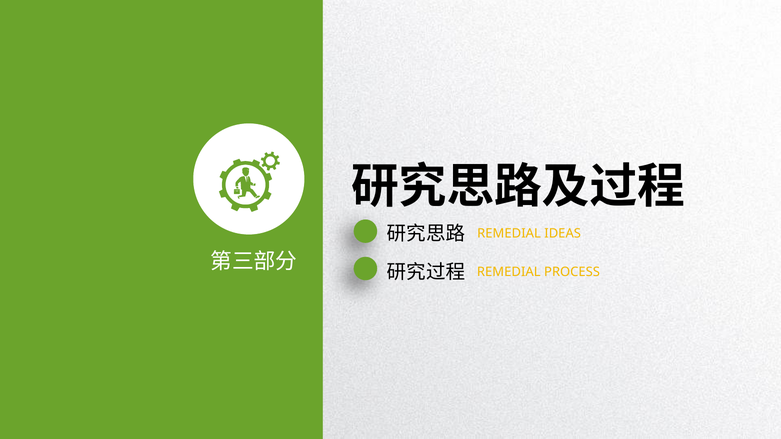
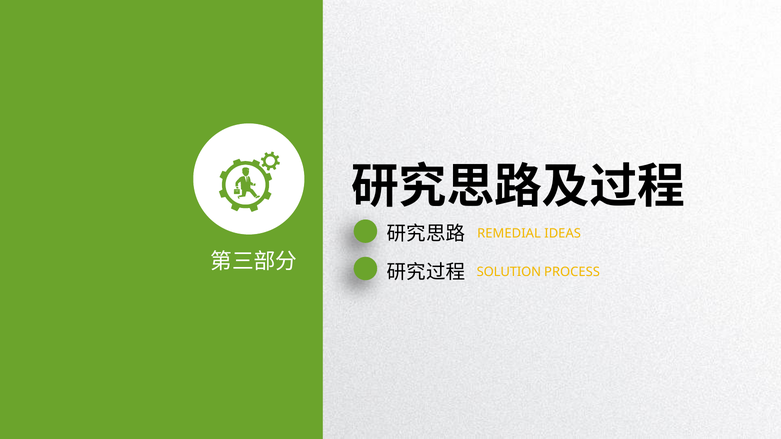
REMEDIAL: REMEDIAL -> SOLUTION (509, 272)
